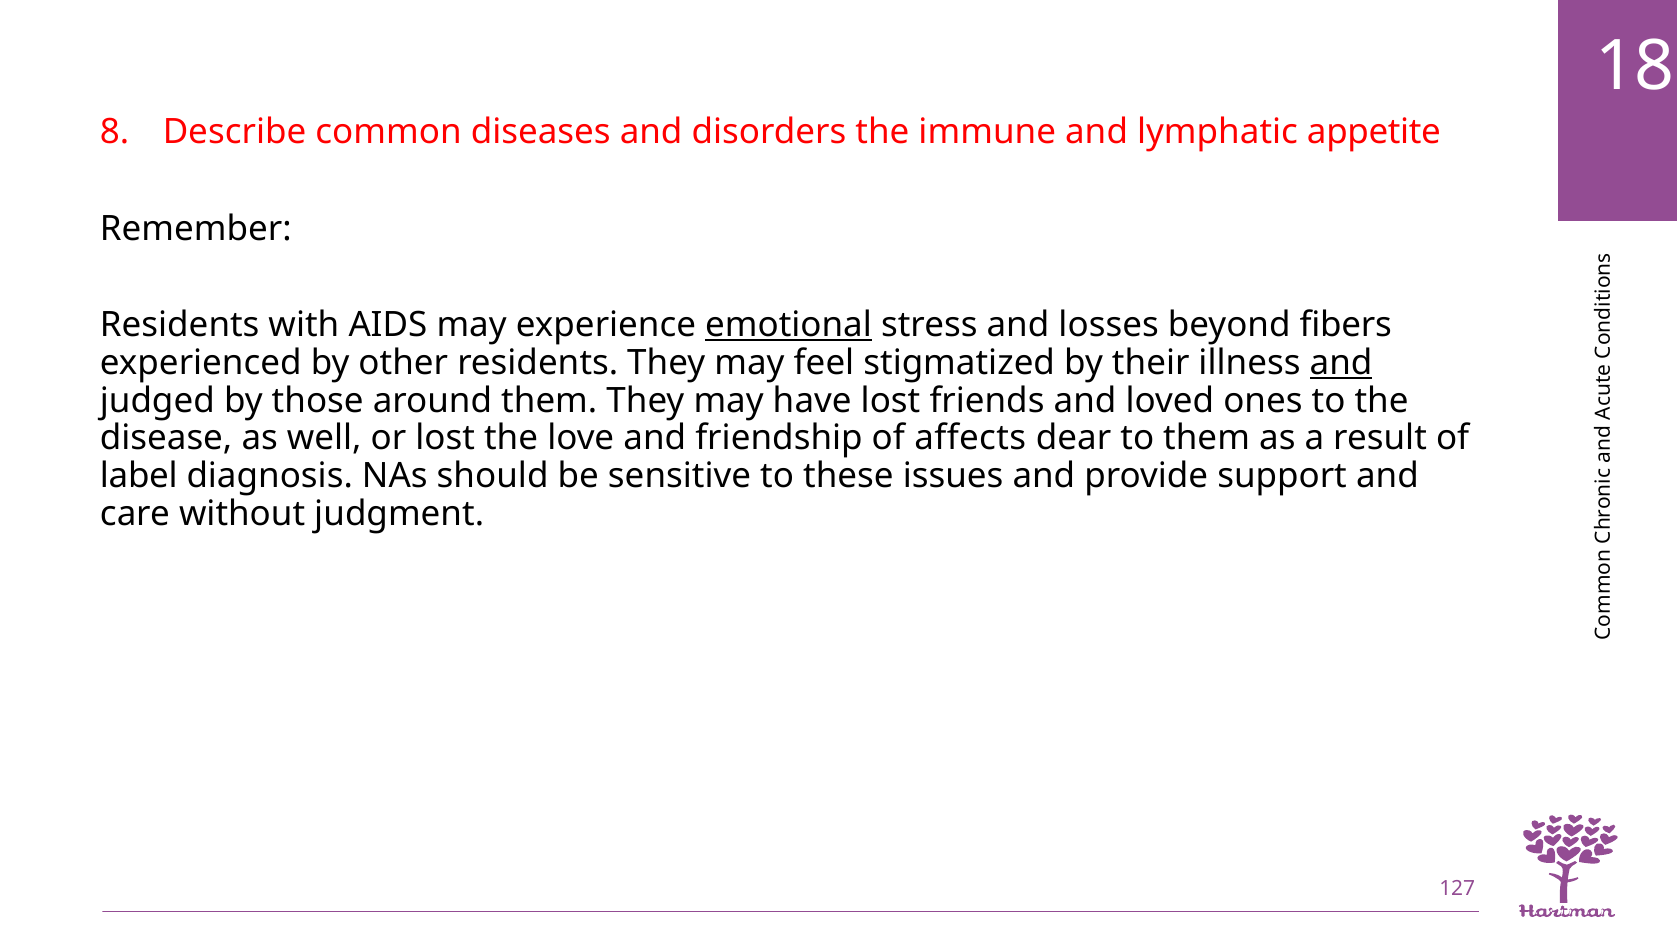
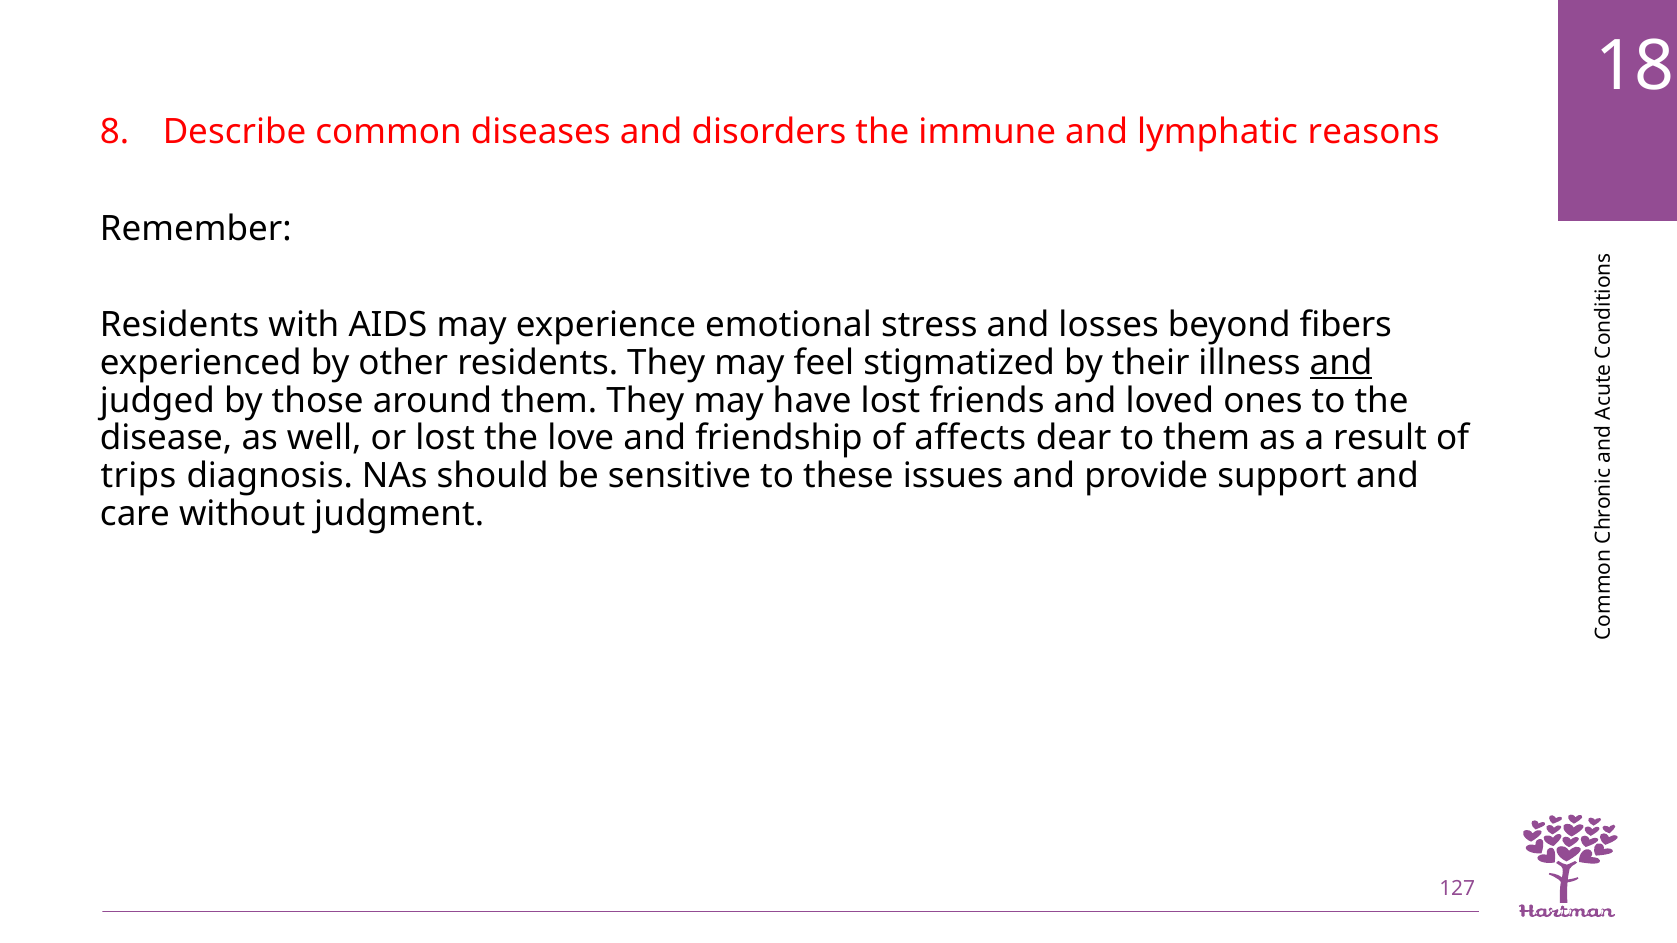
appetite: appetite -> reasons (1374, 132)
emotional underline: present -> none (789, 325)
label: label -> trips (138, 476)
